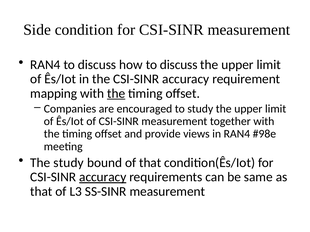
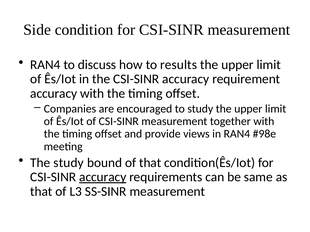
how to discuss: discuss -> results (179, 65)
mapping: mapping -> accuracy (54, 94)
the underline: present -> none (116, 94)
